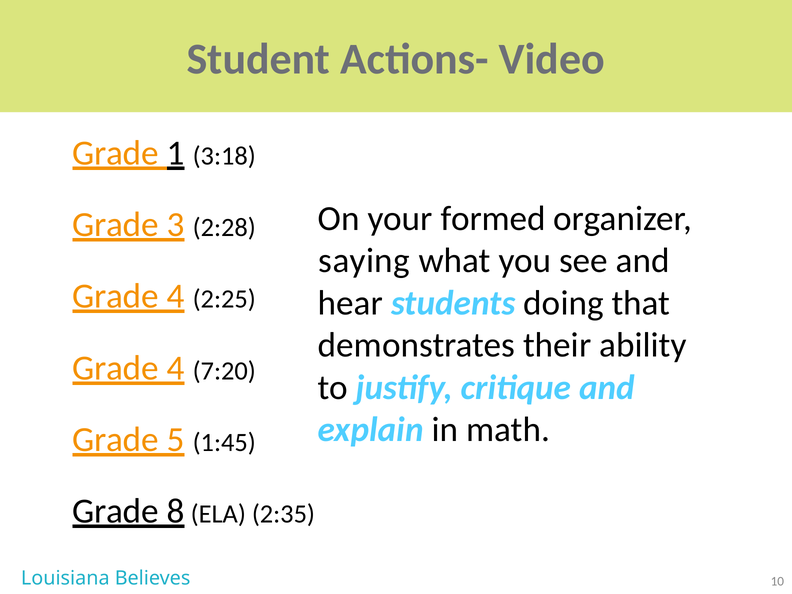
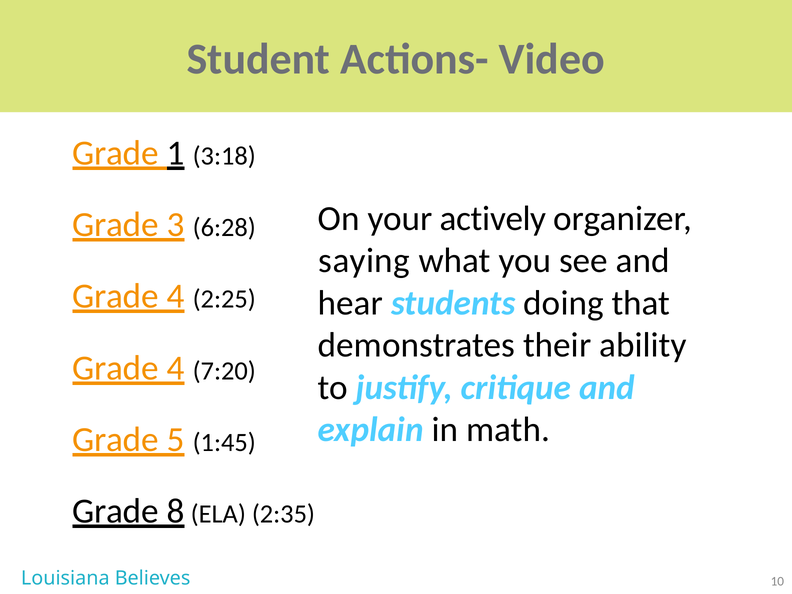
formed: formed -> actively (493, 218)
2:28: 2:28 -> 6:28 (224, 228)
